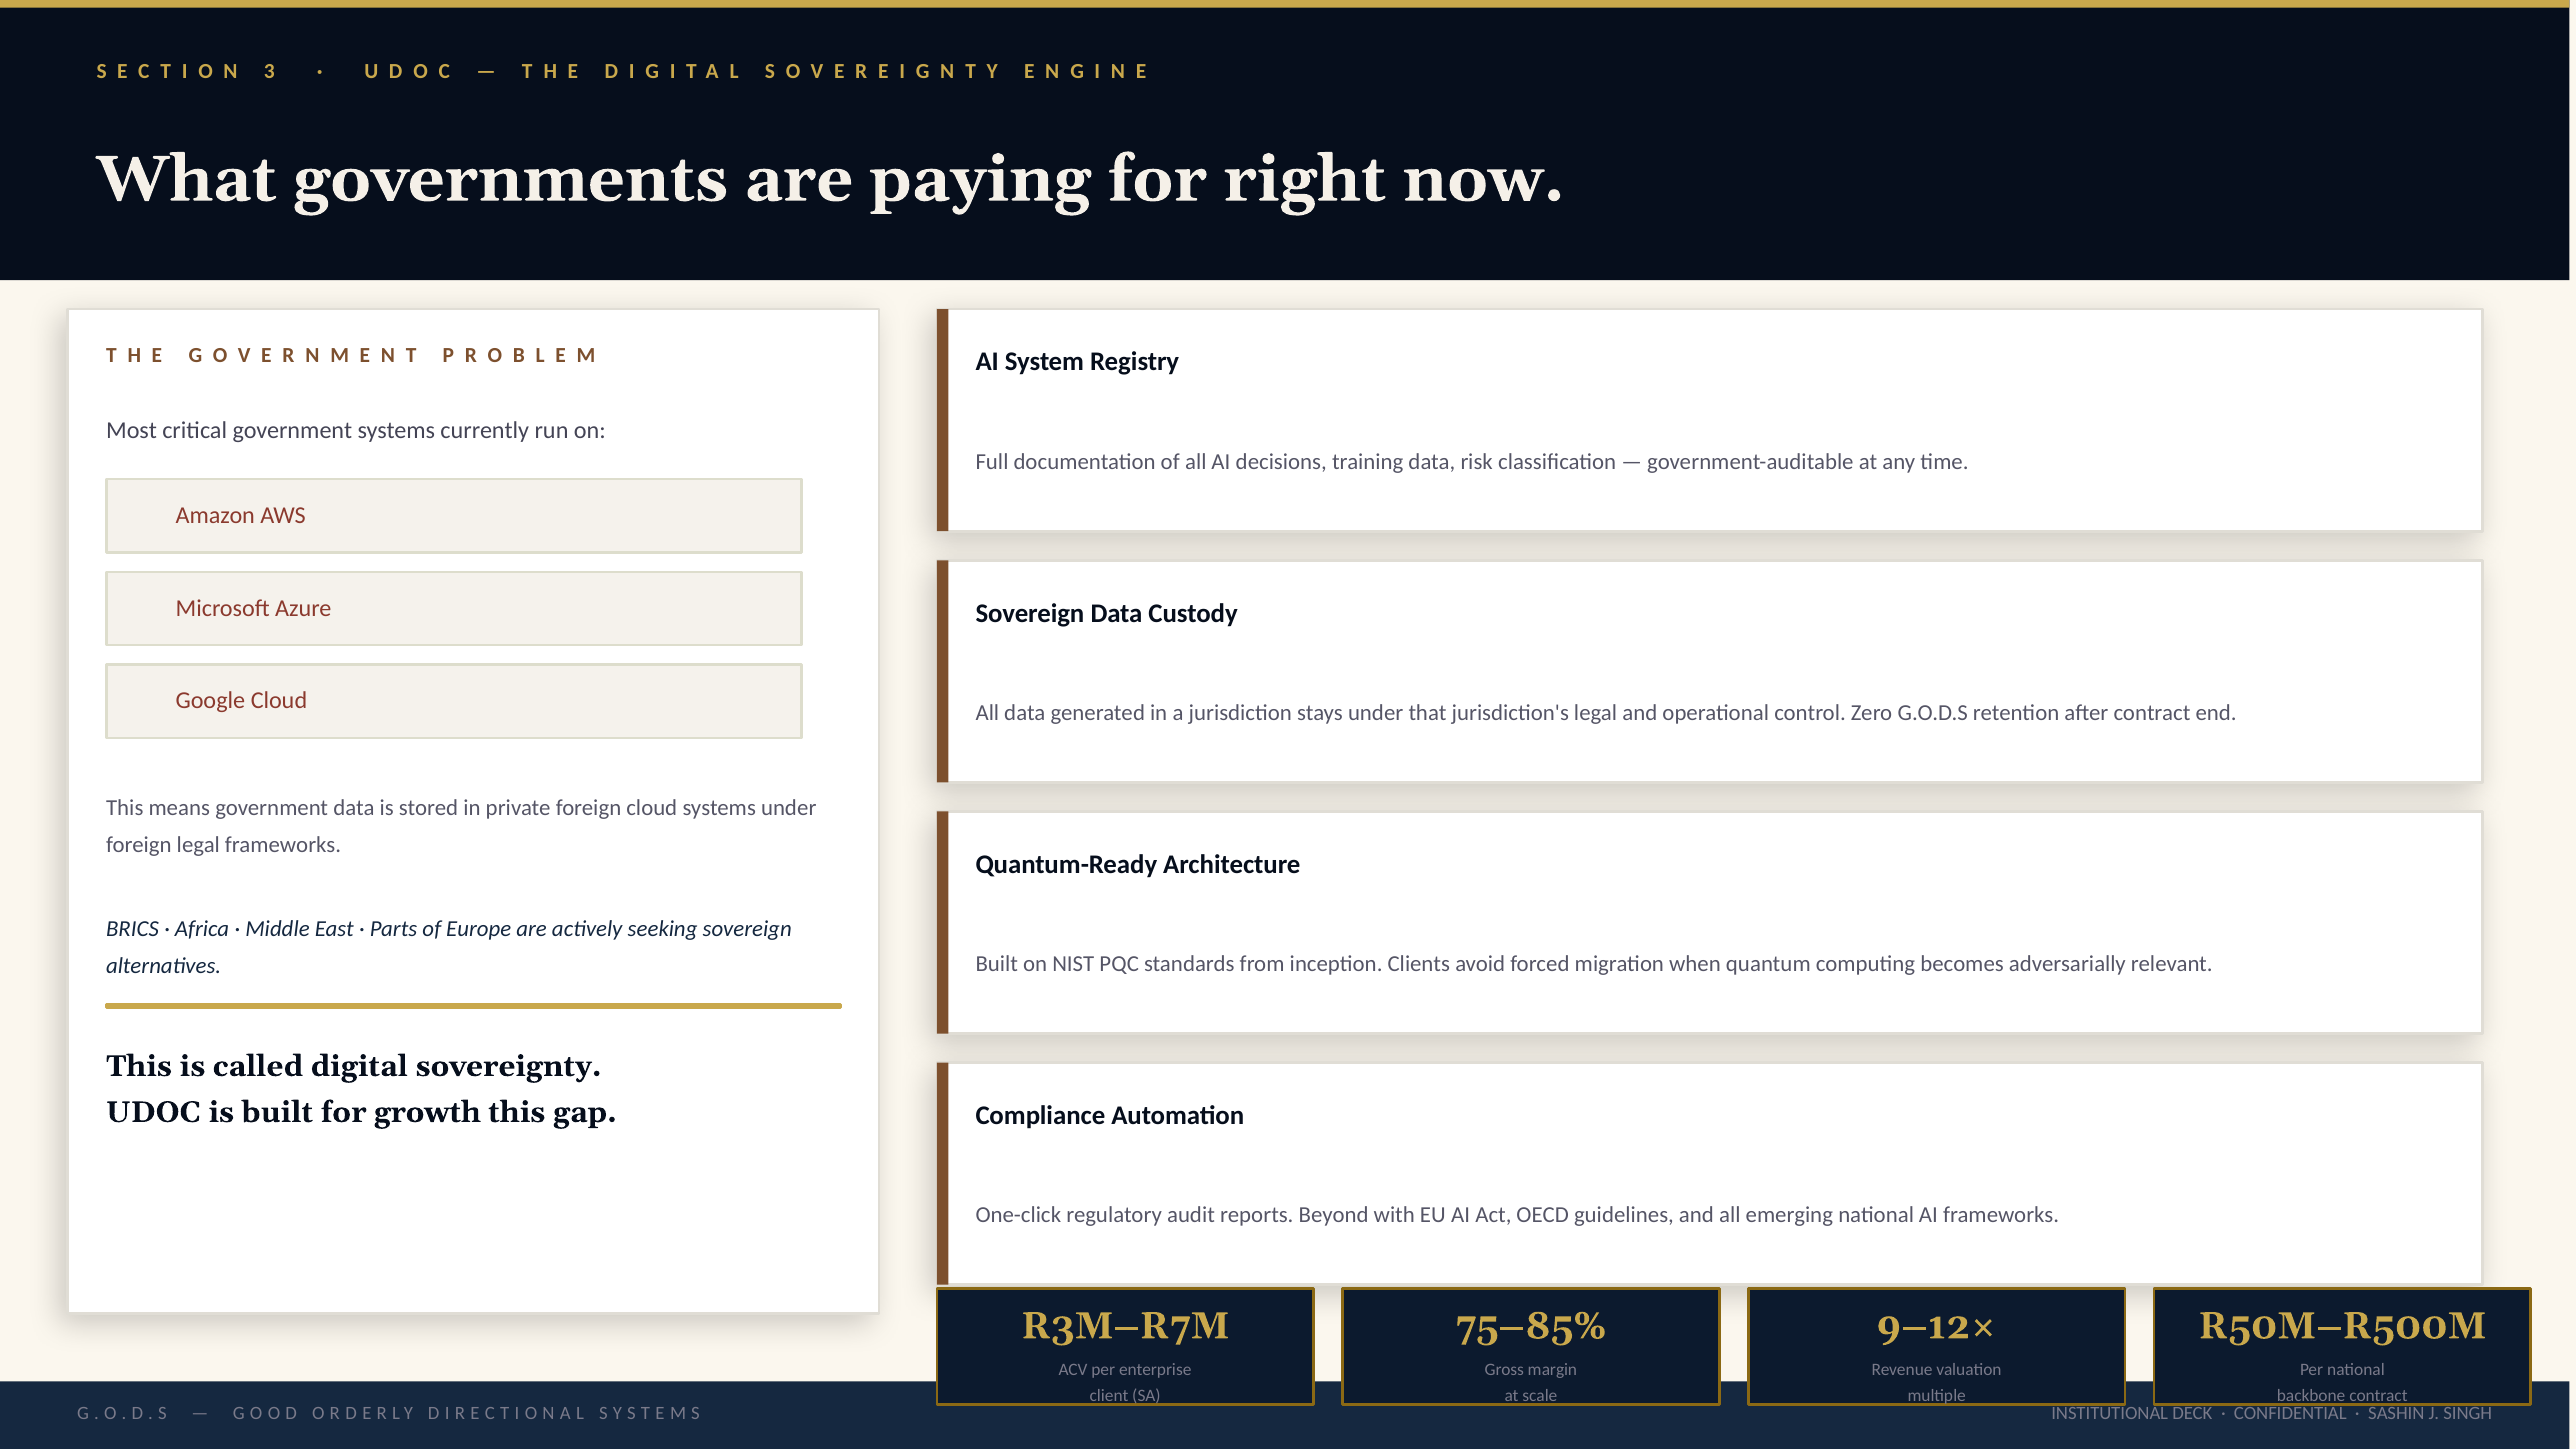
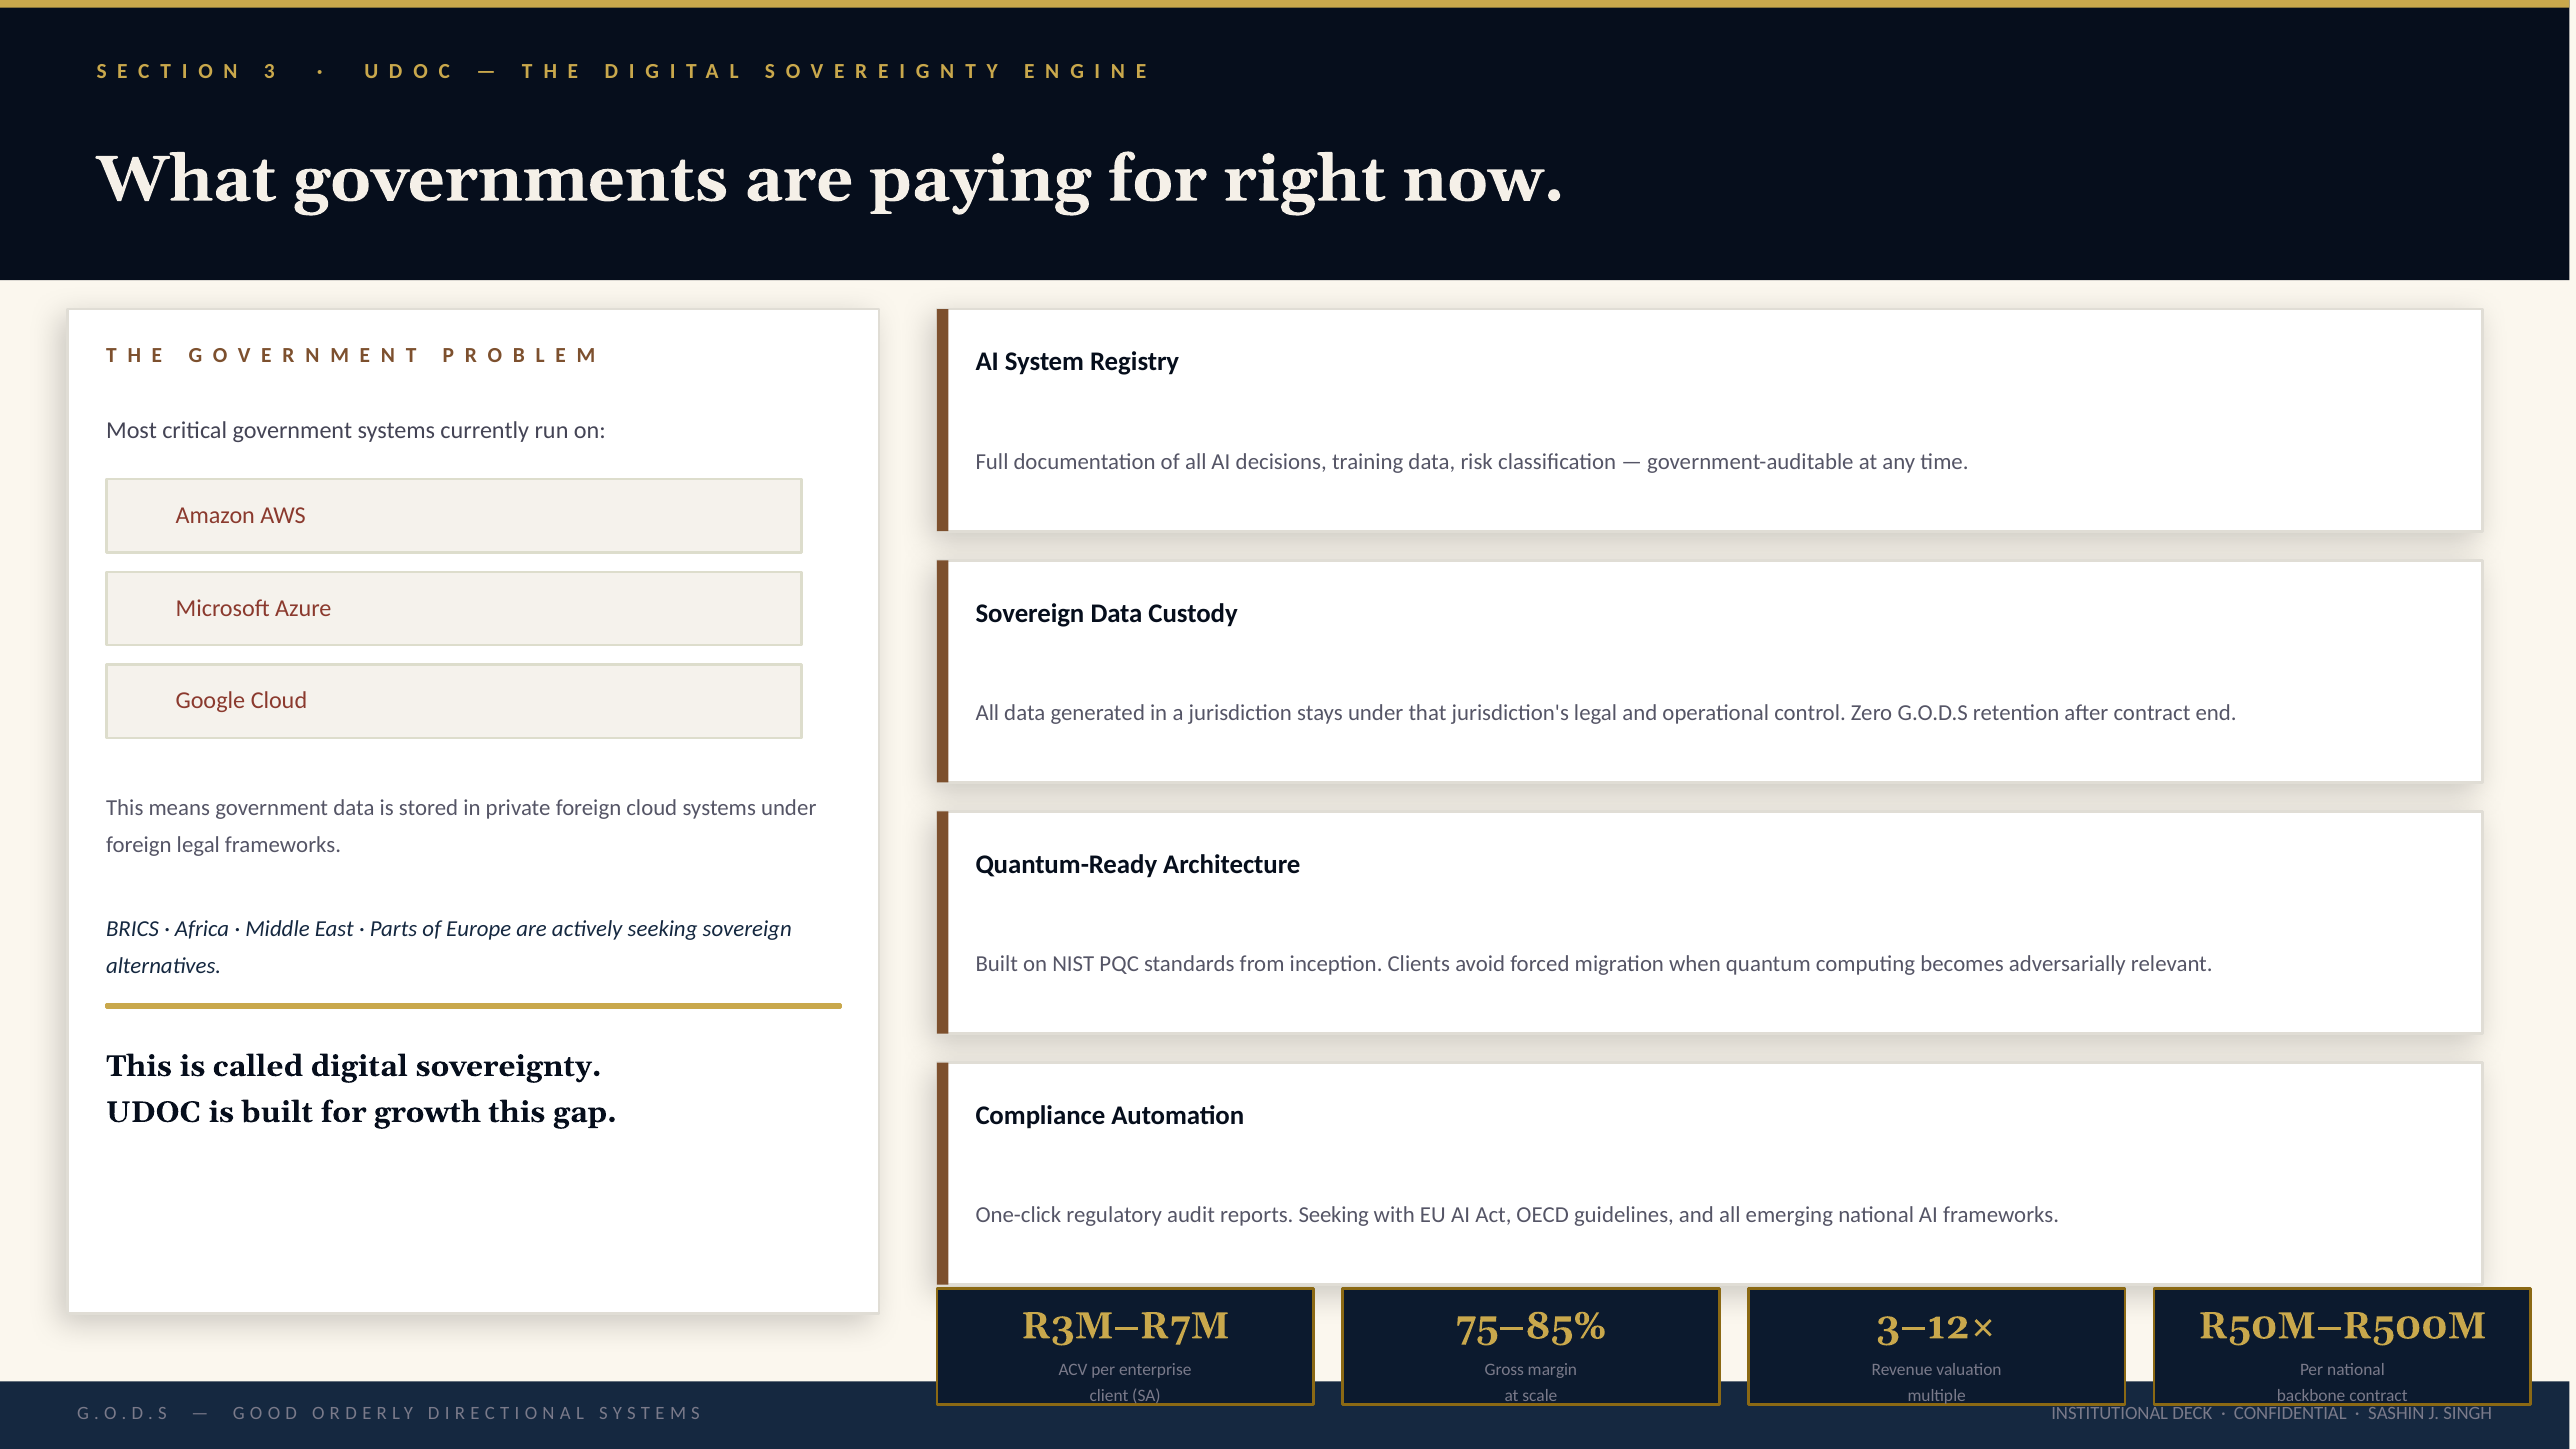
reports Beyond: Beyond -> Seeking (1334, 1215)
9–12×: 9–12× -> 3–12× (1936, 1326)
